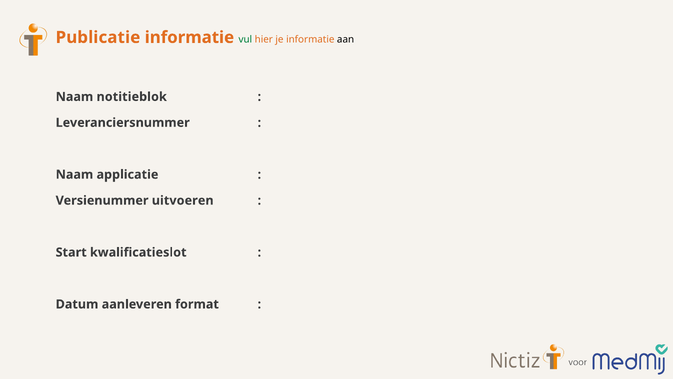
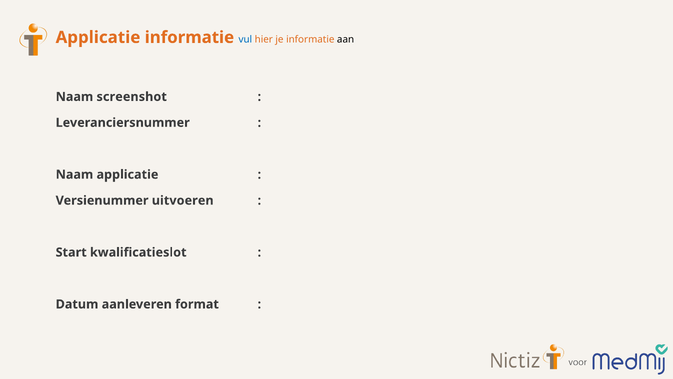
Publicatie: Publicatie -> Applicatie (98, 37)
vul colour: green -> blue (245, 40)
notitieblok: notitieblok -> screenshot (132, 97)
